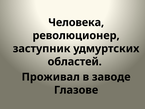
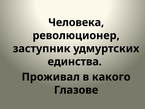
областей: областей -> единства (75, 62)
заводе: заводе -> какого (111, 77)
